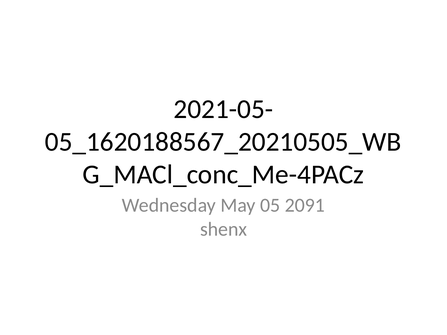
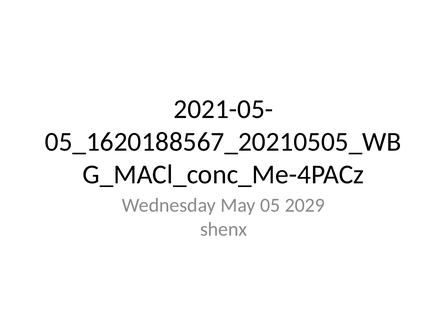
2091: 2091 -> 2029 (305, 206)
